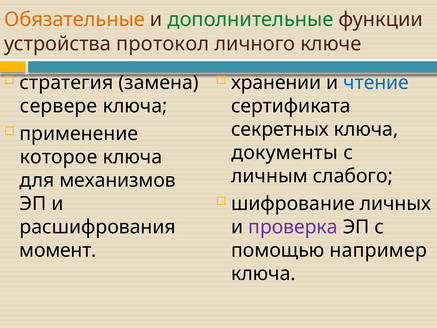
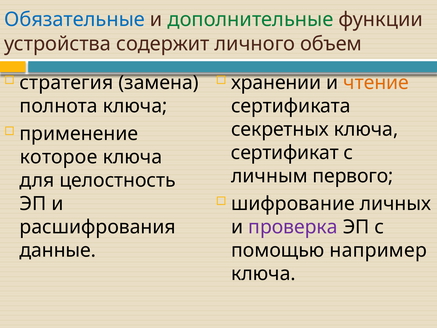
Обязательные colour: orange -> blue (75, 20)
протокол: протокол -> содержит (163, 44)
ключе: ключе -> объем (331, 44)
чтение colour: blue -> orange (376, 83)
сервере: сервере -> полнота (59, 106)
документы: документы -> сертификат (285, 153)
слабого: слабого -> первого (353, 176)
механизмов: механизмов -> целостность (118, 180)
момент: момент -> данные (58, 250)
